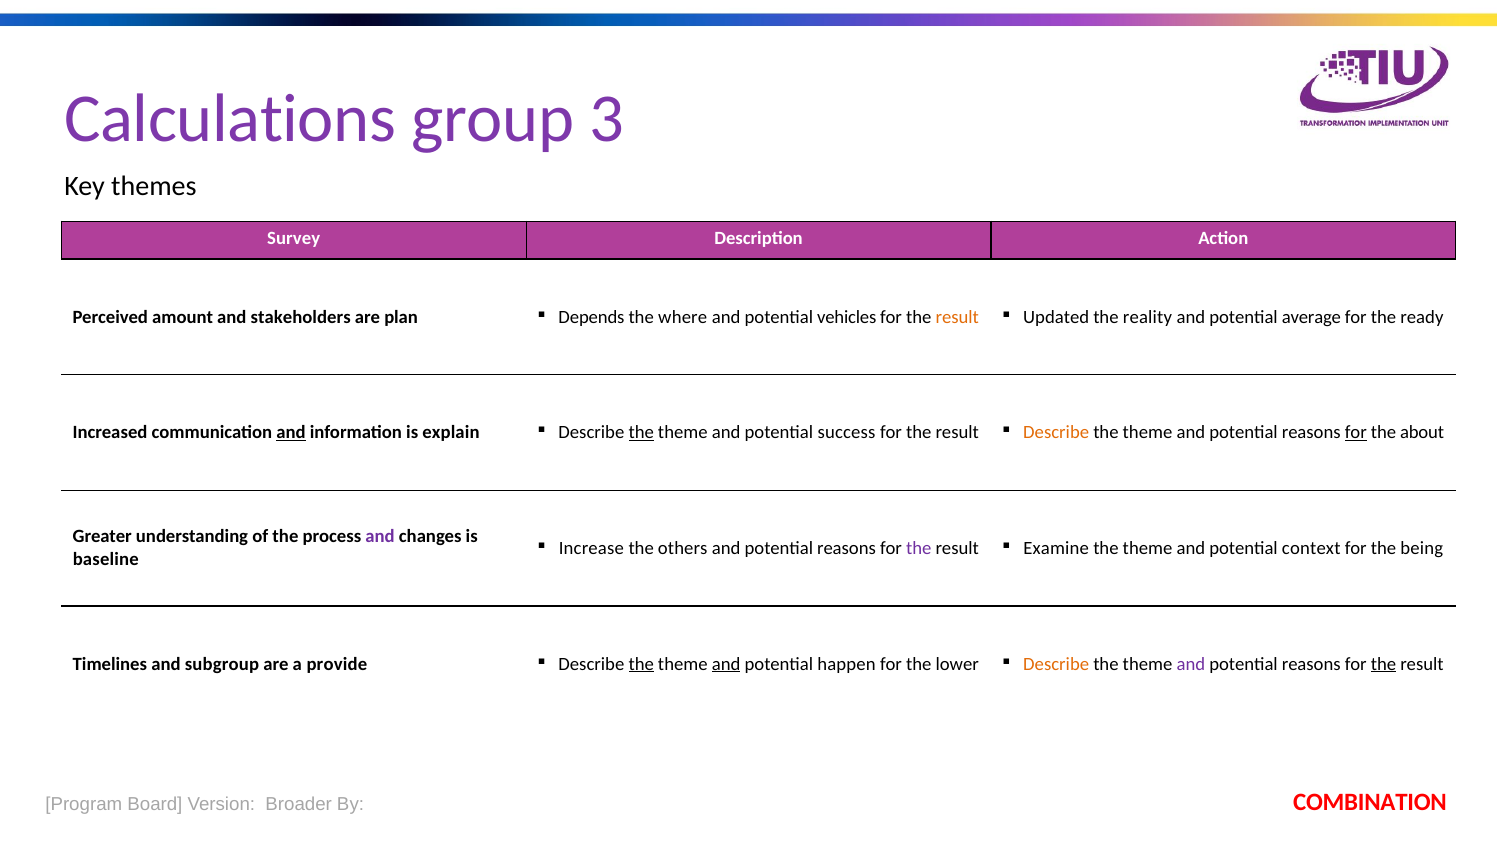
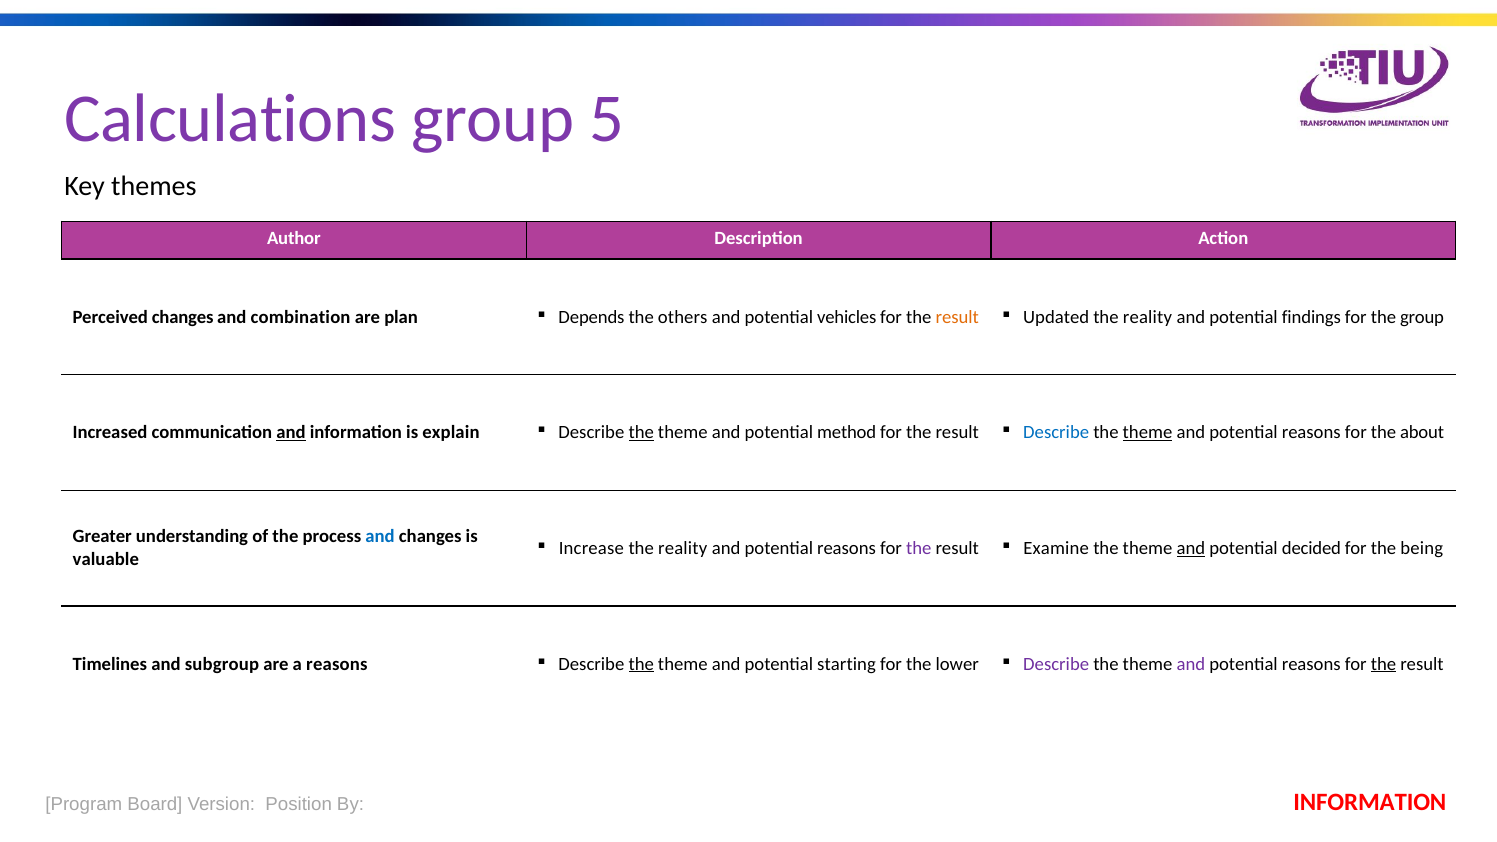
3: 3 -> 5 (607, 119)
Survey: Survey -> Author (294, 238)
Perceived amount: amount -> changes (183, 317)
stakeholders: stakeholders -> combination (301, 317)
where: where -> others (683, 317)
average: average -> findings (1311, 317)
the ready: ready -> group (1422, 317)
success: success -> method (847, 433)
Describe colour: orange -> blue (1056, 433)
theme underline: none -> present (1148, 433)
for underline: present -> none (1356, 433)
and colour: purple -> blue (380, 537)
others: others -> reality (683, 548)
and underline: none -> present (1191, 548)
context: context -> decided (1311, 548)
baseline: baseline -> valuable (106, 560)
a provide: provide -> reasons (337, 664)
and underline: present -> none (726, 664)
happen: happen -> starting (847, 664)
Describe colour: orange -> purple (1056, 664)
COMBINATION: COMBINATION -> INFORMATION (1370, 803)
Broader: Broader -> Position (299, 804)
